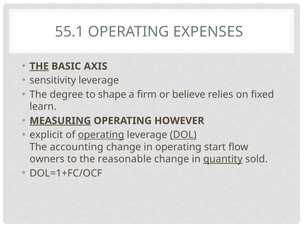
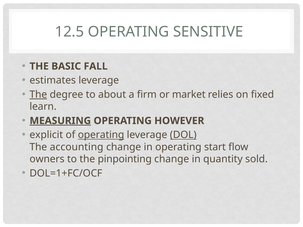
55.1: 55.1 -> 12.5 (69, 32)
EXPENSES: EXPENSES -> SENSITIVE (208, 32)
THE underline: present -> none (39, 66)
AXIS: AXIS -> FALL (96, 66)
sensitivity: sensitivity -> estimates (53, 80)
The underline: none -> present (38, 95)
shape: shape -> about (112, 95)
believe: believe -> market (189, 95)
reasonable: reasonable -> pinpointing (125, 159)
quantity underline: present -> none (223, 159)
